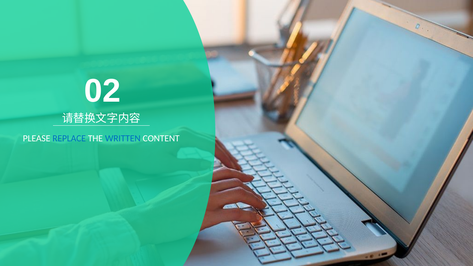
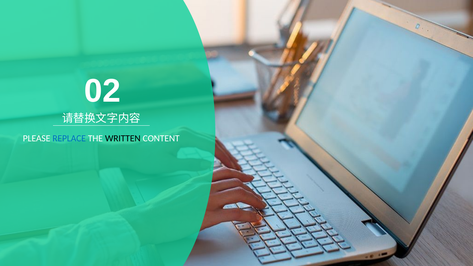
WRITTEN colour: blue -> black (123, 138)
